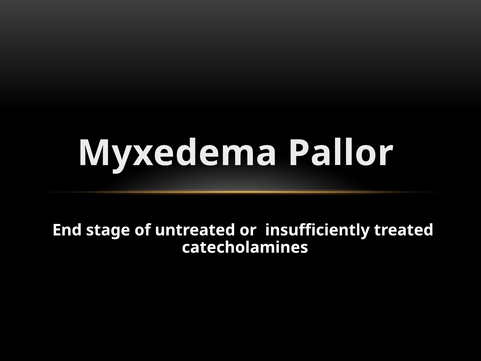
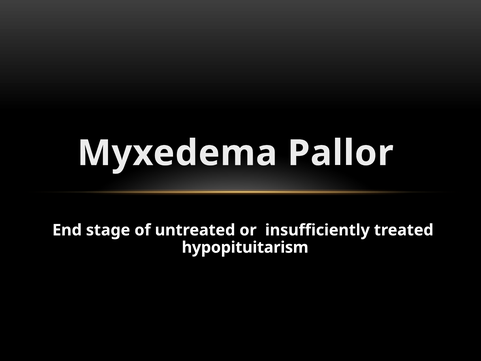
catecholamines: catecholamines -> hypopituitarism (245, 247)
